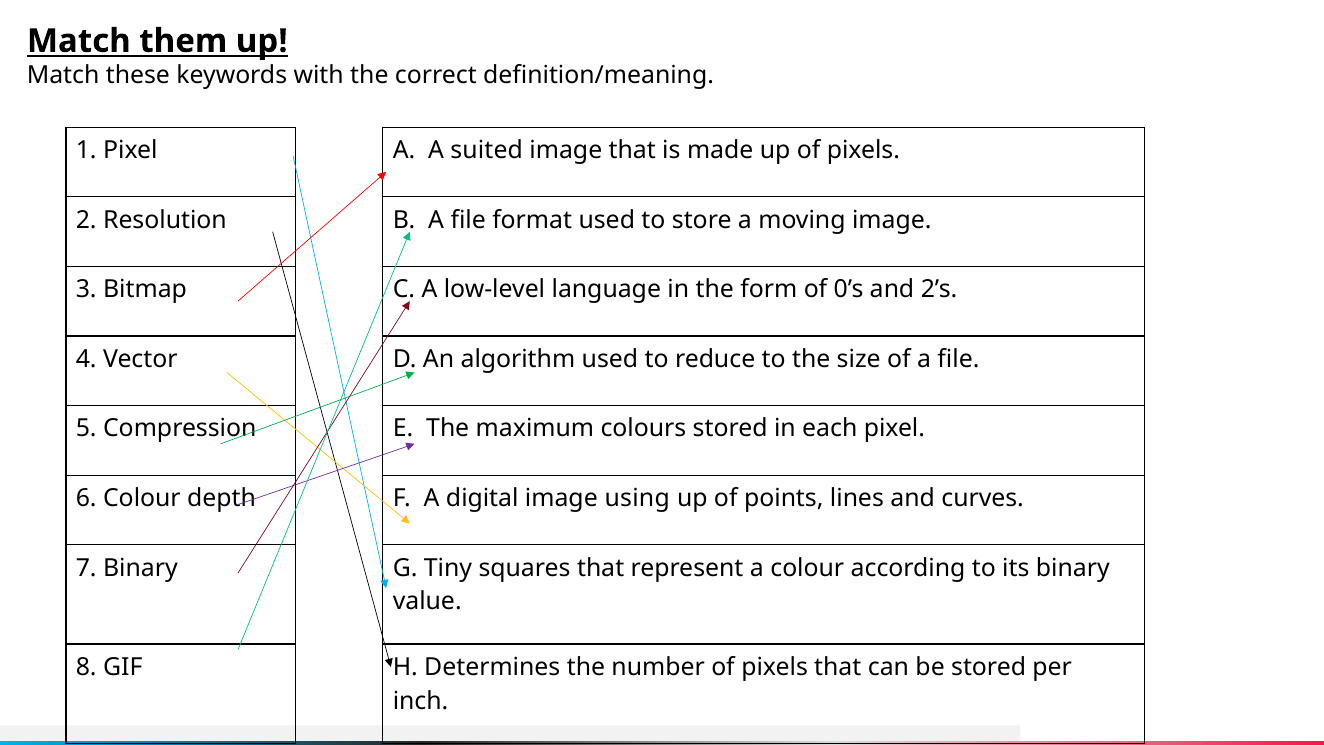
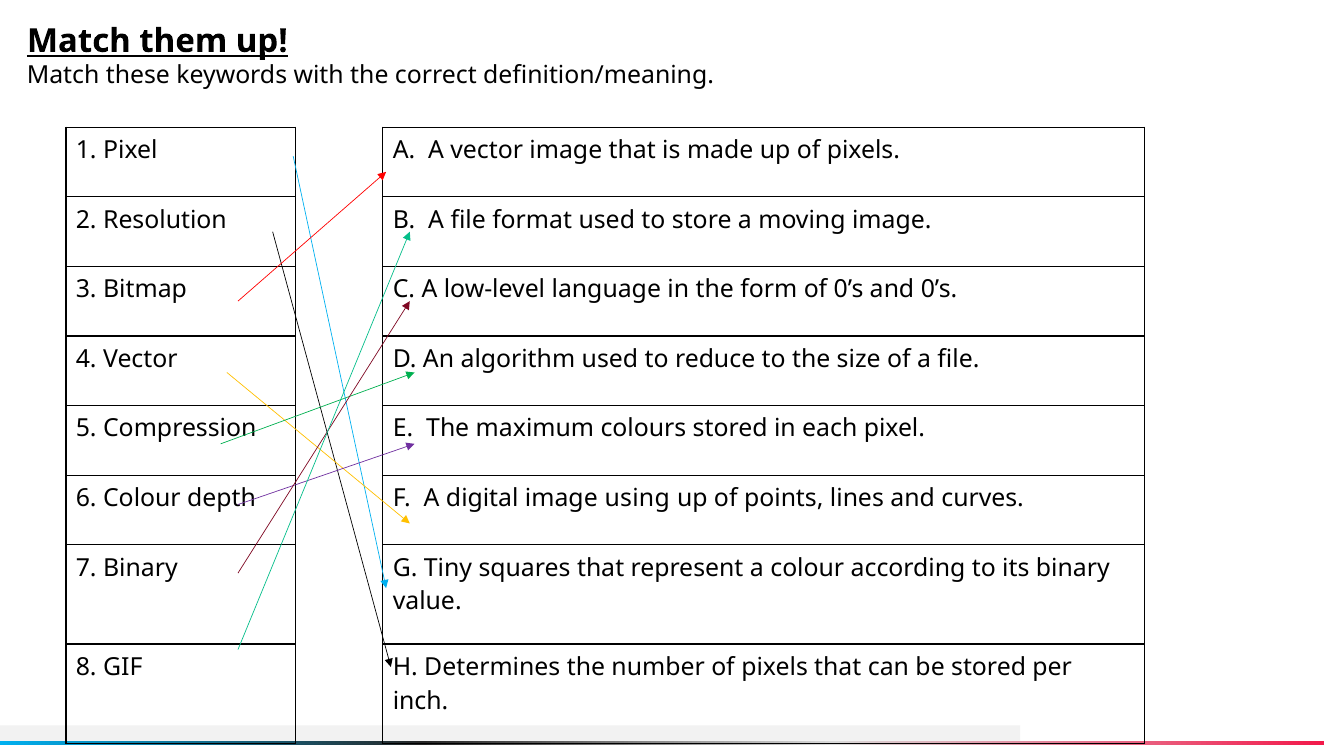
A suited: suited -> vector (487, 150)
and 2’s: 2’s -> 0’s (939, 290)
